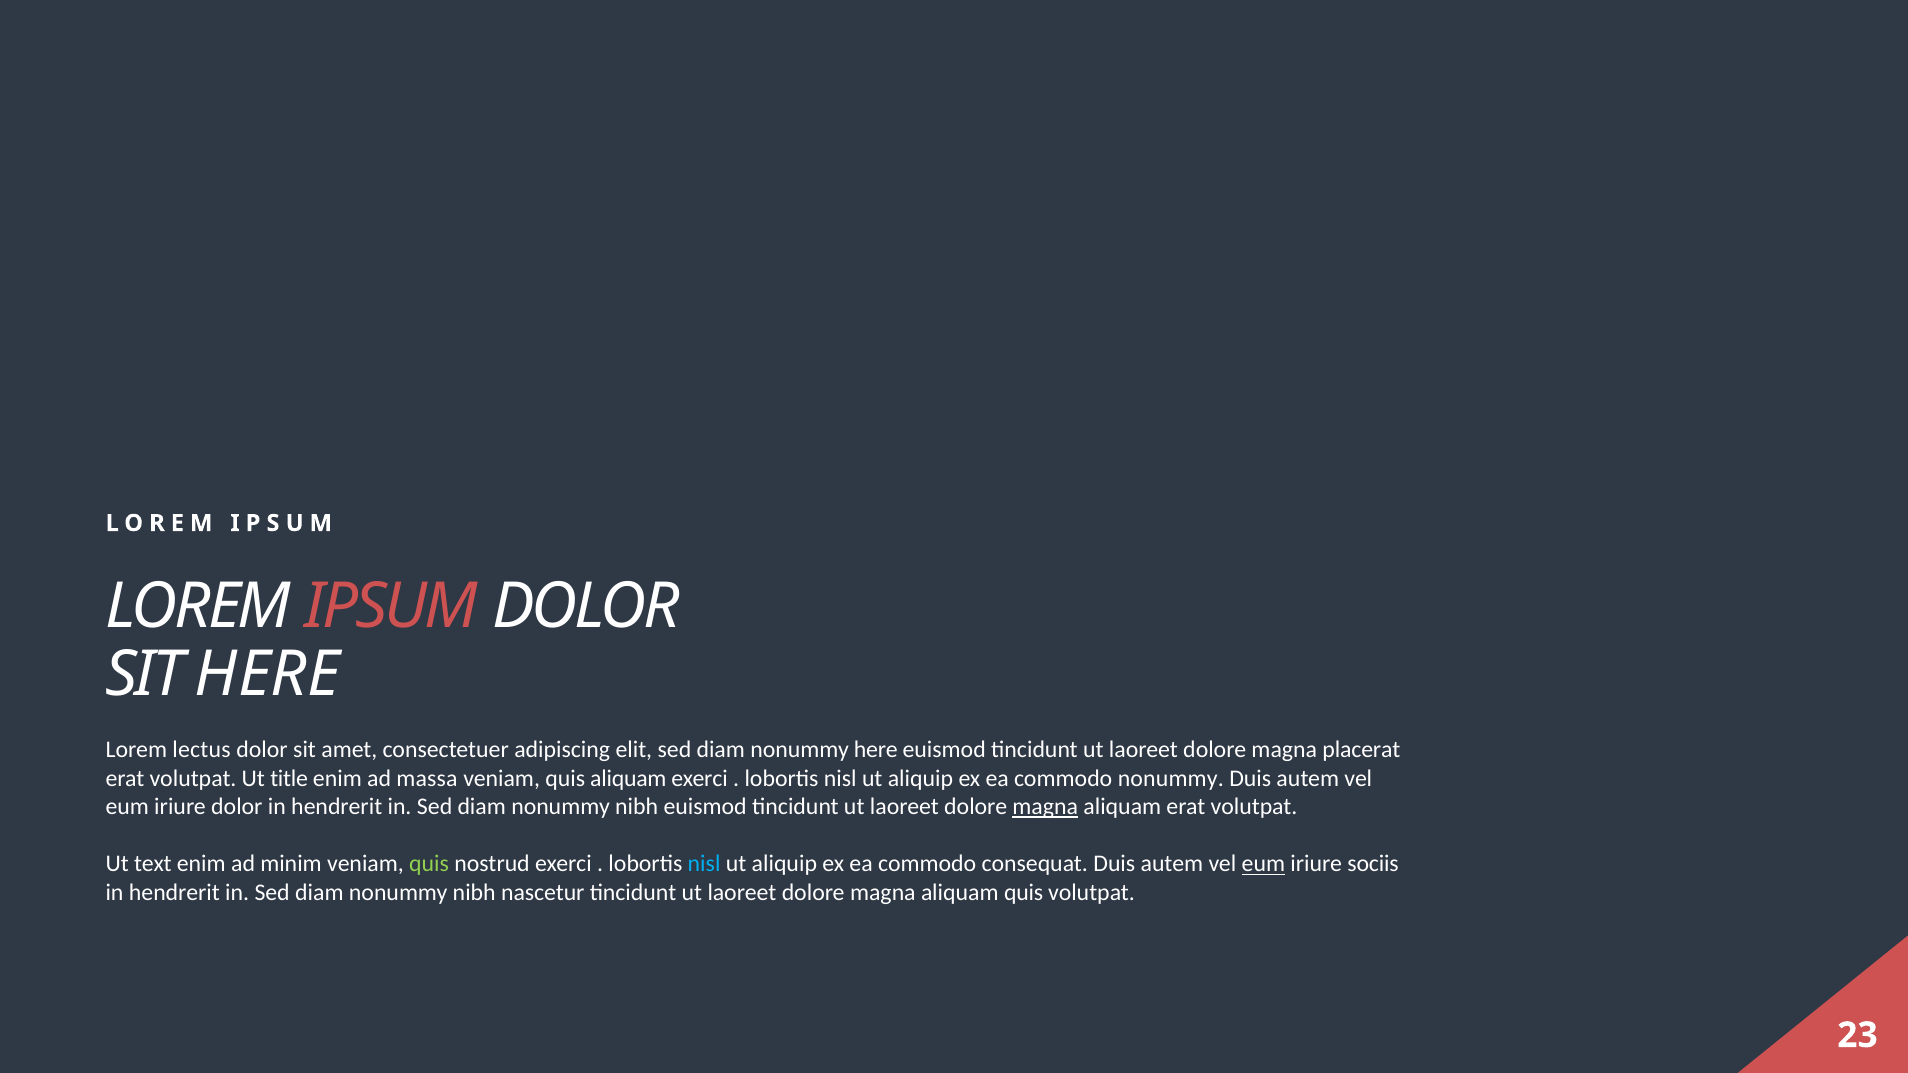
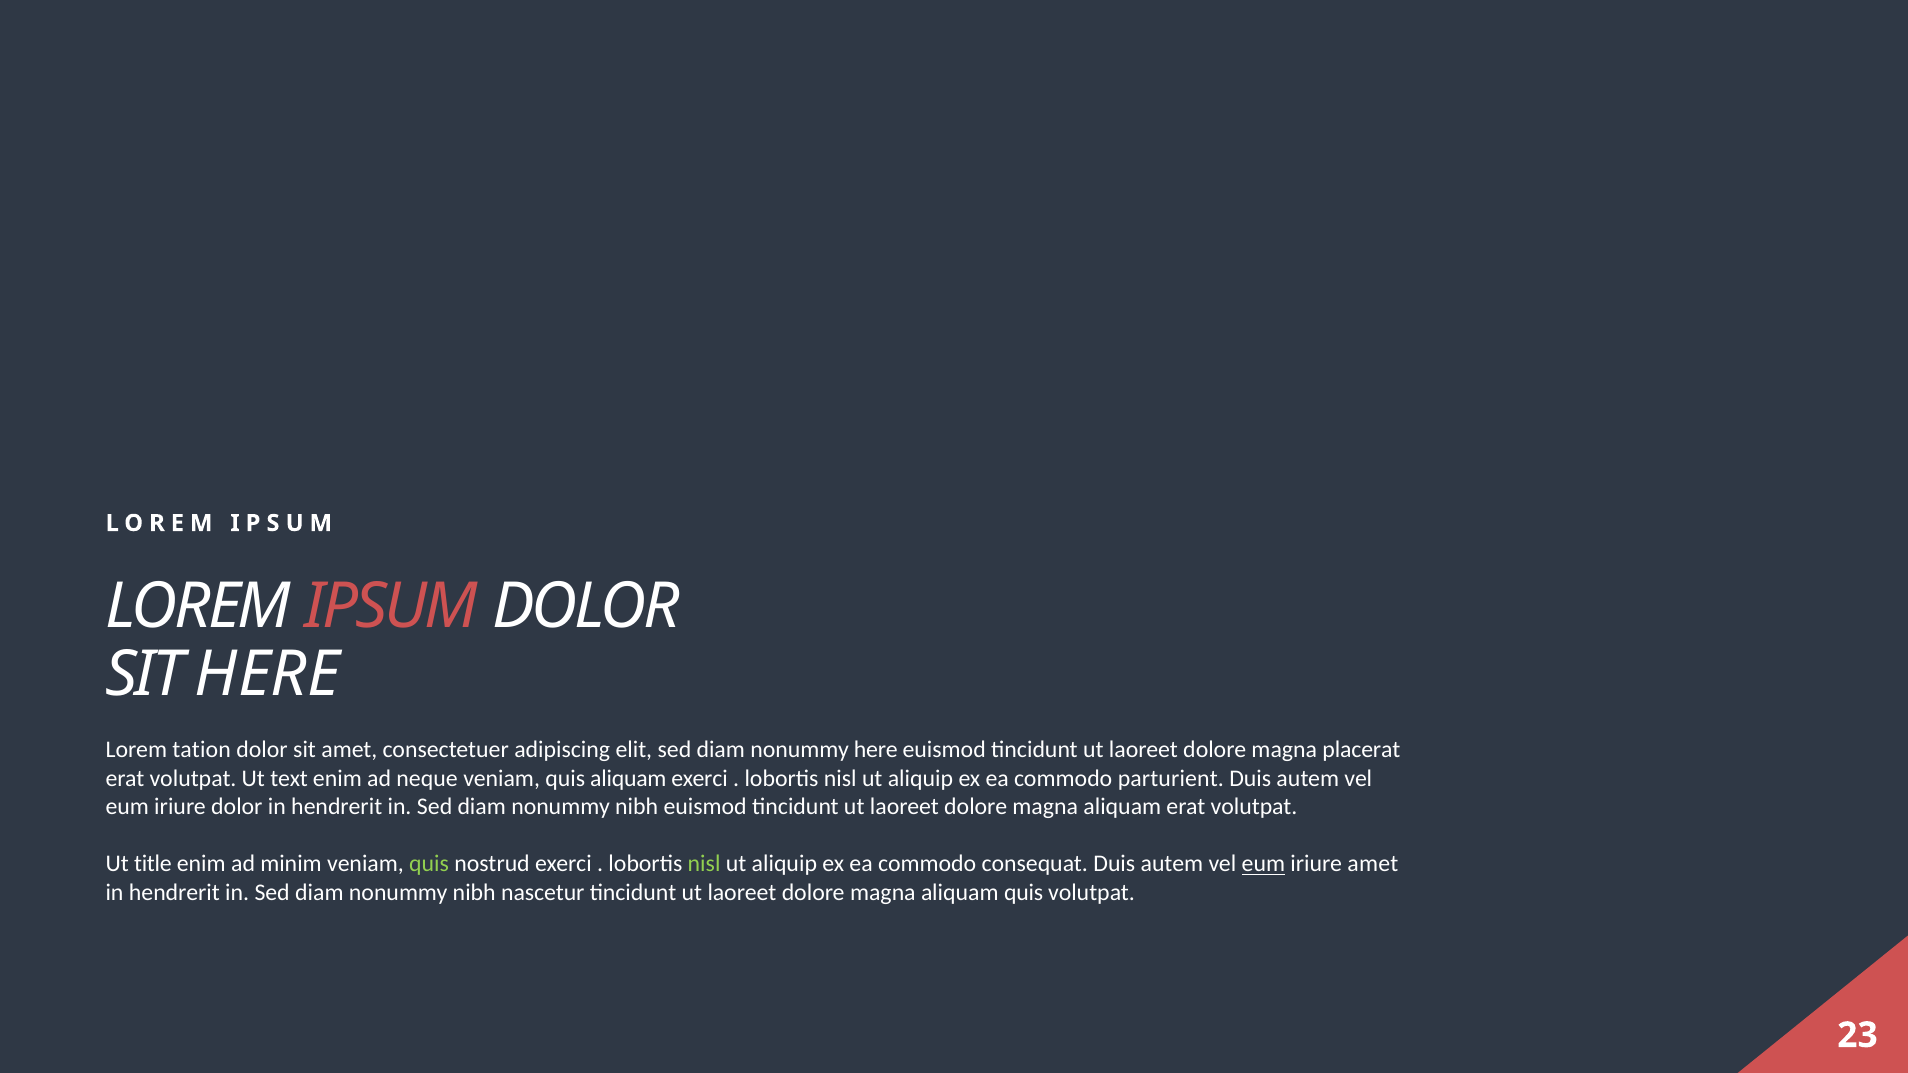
lectus: lectus -> tation (202, 750)
title: title -> text (289, 778)
massa: massa -> neque (427, 778)
commodo nonummy: nonummy -> parturient (1171, 778)
magna underline: present -> none (1045, 807)
text: text -> title (153, 864)
nisl colour: light blue -> light green (704, 864)
iriure sociis: sociis -> amet (1373, 864)
